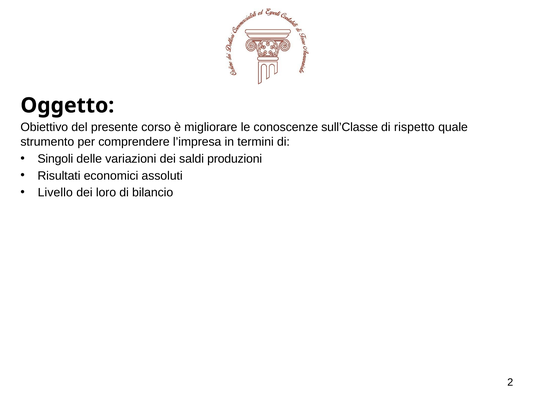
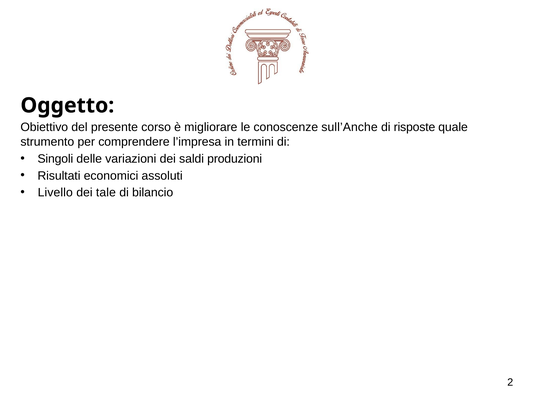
sull’Classe: sull’Classe -> sull’Anche (350, 127)
rispetto: rispetto -> risposte (414, 127)
loro: loro -> tale (106, 193)
